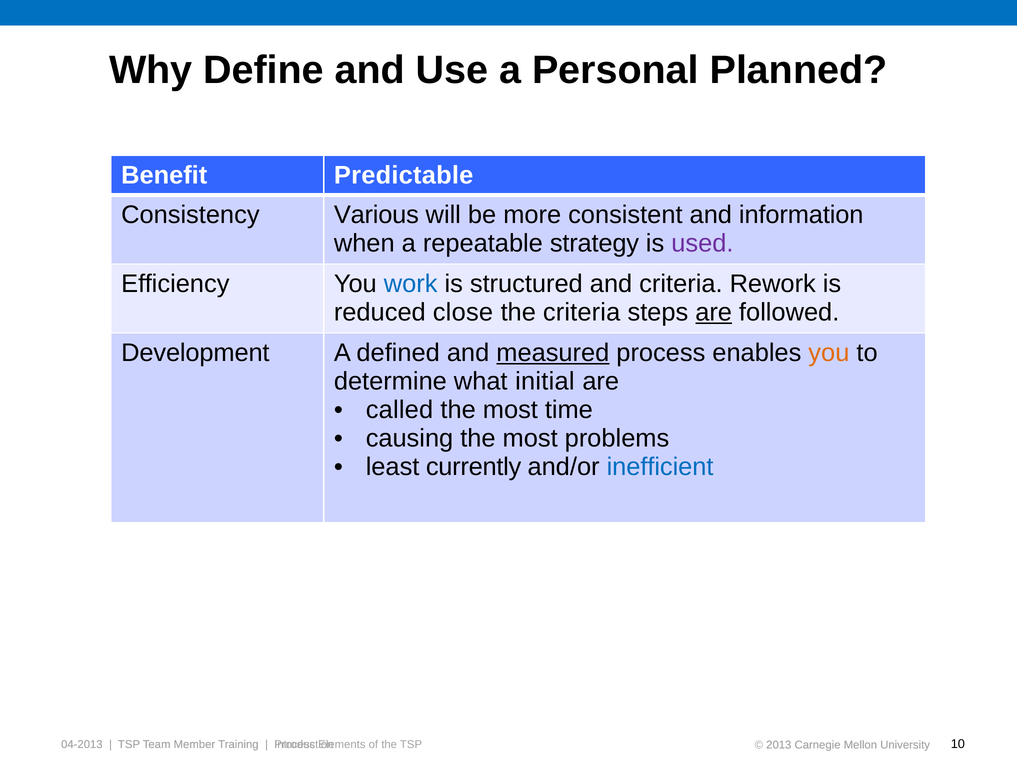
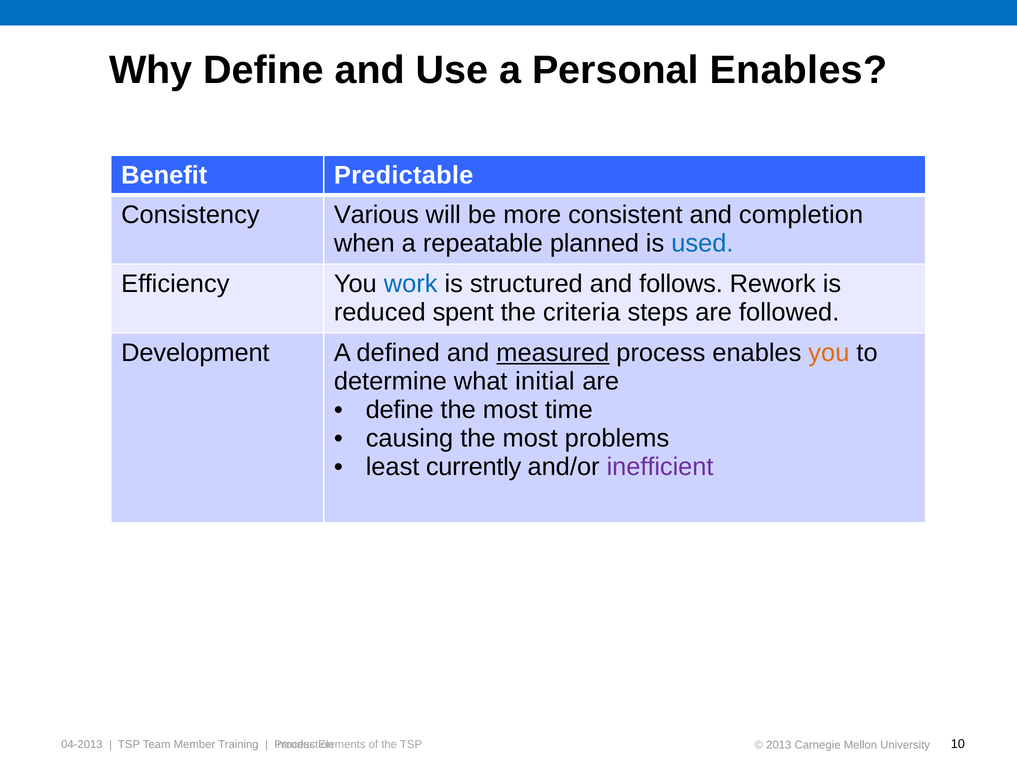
Personal Planned: Planned -> Enables (798, 70)
information: information -> completion (801, 215)
strategy: strategy -> planned (594, 243)
used colour: purple -> blue (702, 243)
and criteria: criteria -> follows (681, 284)
close: close -> spent (463, 312)
are underline: present -> none (714, 312)
called: called -> define (400, 410)
inefficient colour: blue -> purple (660, 467)
